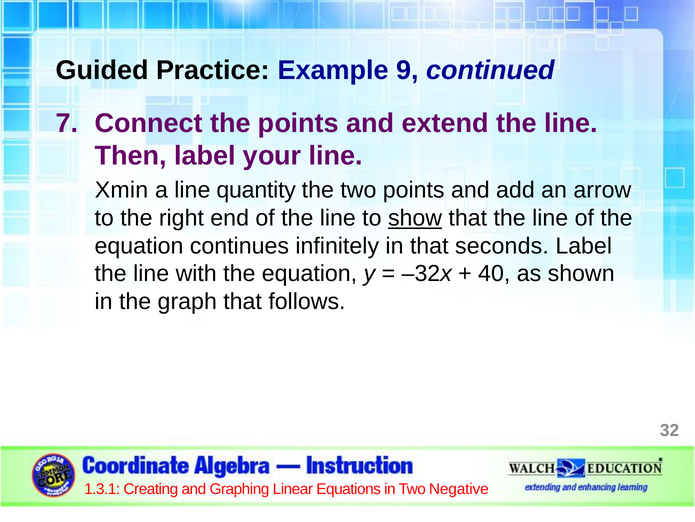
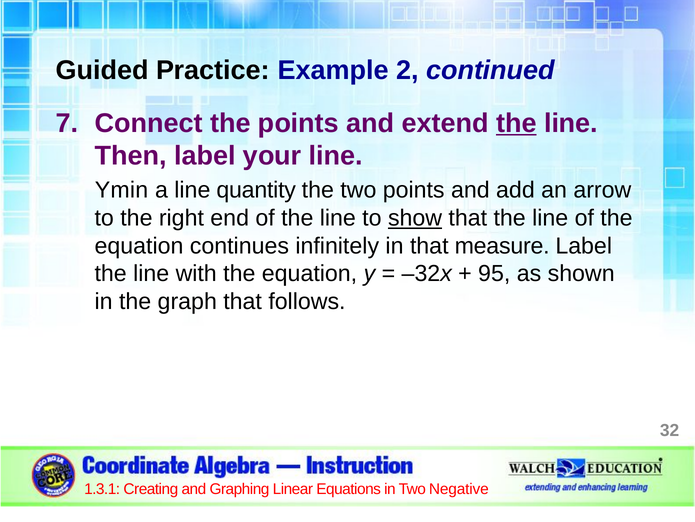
9: 9 -> 2 (407, 70)
the underline: none -> present (516, 123)
Xmin: Xmin -> Ymin (122, 190)
seconds: seconds -> measure (502, 246)
40: 40 -> 95 (494, 273)
